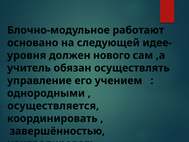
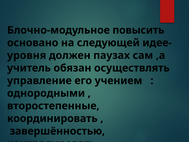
работают: работают -> повысить (138, 30)
нового: нового -> паузах (112, 55)
осуществляется: осуществляется -> второстепенные (53, 106)
